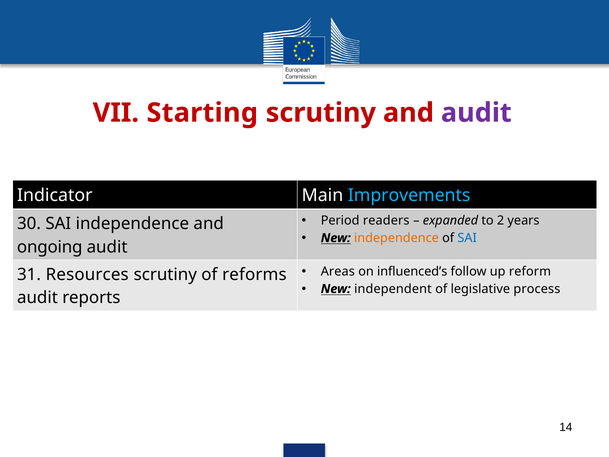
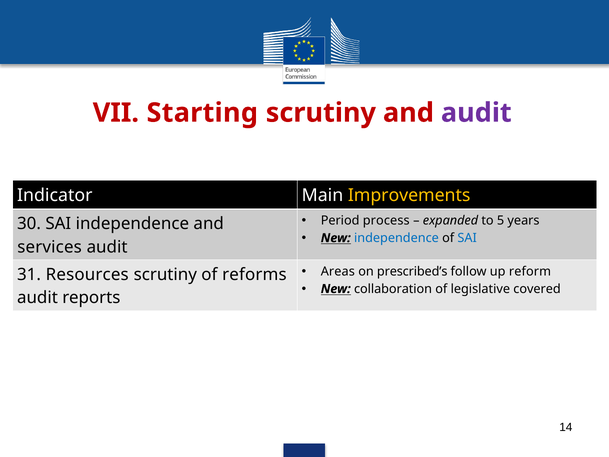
Improvements colour: light blue -> yellow (409, 195)
readers: readers -> process (386, 221)
2: 2 -> 5 (501, 221)
independence colour: orange -> blue (396, 238)
ongoing: ongoing -> services (50, 247)
influenced’s: influenced’s -> prescribed’s (412, 271)
independent: independent -> collaboration (393, 289)
process: process -> covered (537, 289)
